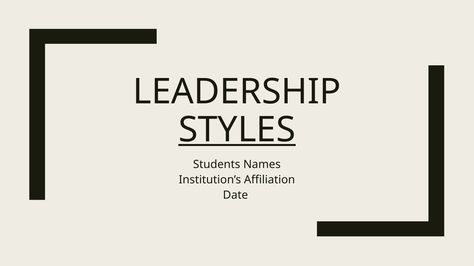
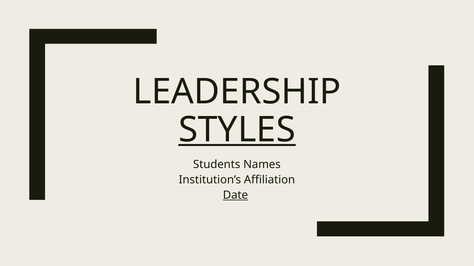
Date underline: none -> present (235, 195)
